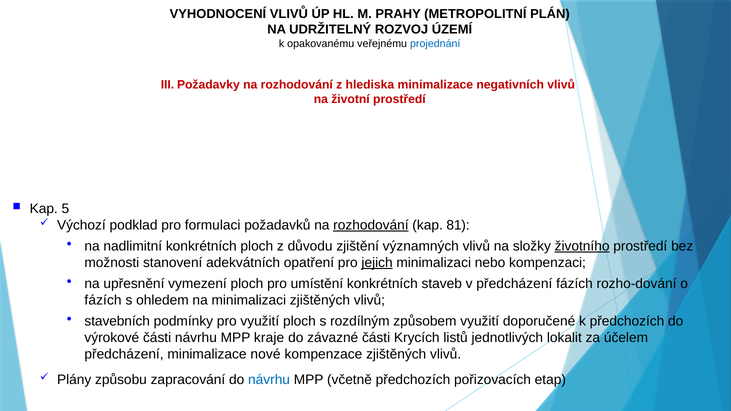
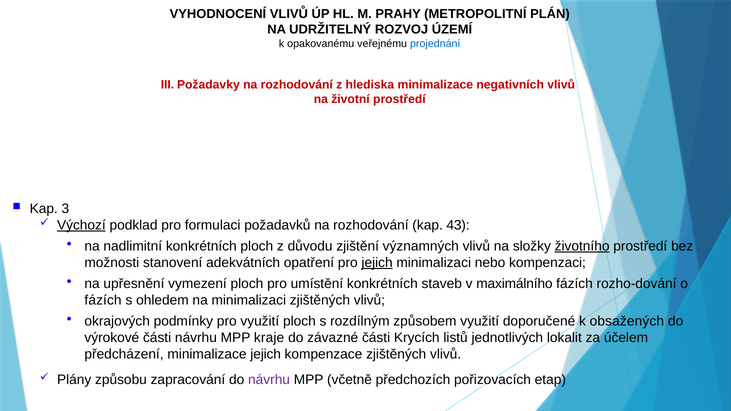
5: 5 -> 3 (65, 209)
Výchozí underline: none -> present (81, 225)
rozhodování underline: present -> none (371, 225)
81: 81 -> 43 (458, 225)
v předcházení: předcházení -> maximálního (514, 284)
stavebních: stavebních -> okrajových (117, 321)
k předchozích: předchozích -> obsažených (627, 321)
minimalizace nové: nové -> jejich (266, 354)
návrhu colour: blue -> purple (269, 380)
